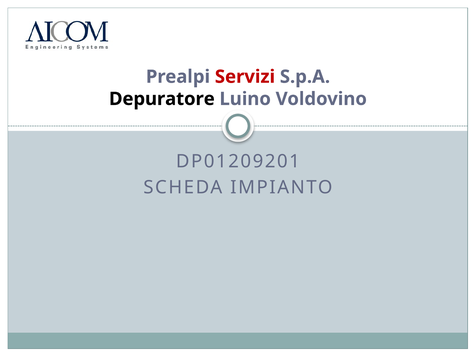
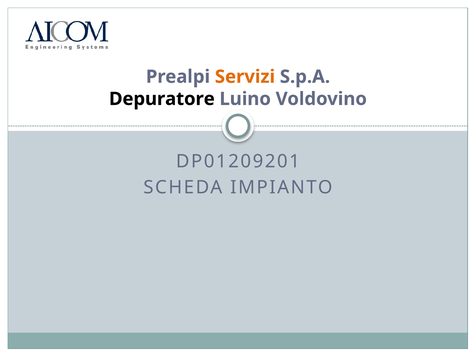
Servizi colour: red -> orange (245, 77)
